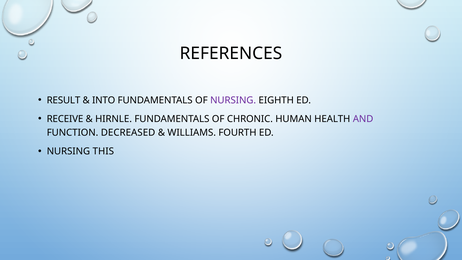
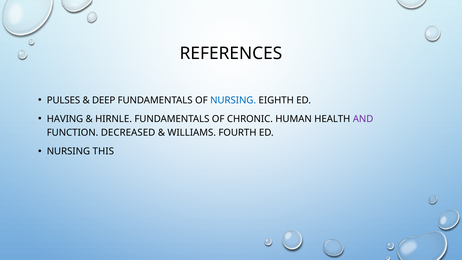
RESULT: RESULT -> PULSES (63, 100)
INTO: INTO -> DEEP (104, 100)
NURSING colour: purple -> blue (233, 100)
RECEIVE: RECEIVE -> HAVING (65, 119)
